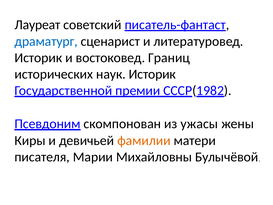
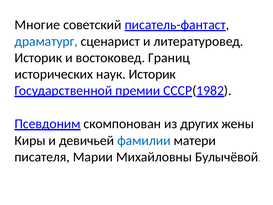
Лауреат: Лауреат -> Многие (37, 25)
ужасы: ужасы -> других (199, 124)
фамилии colour: orange -> blue (144, 140)
